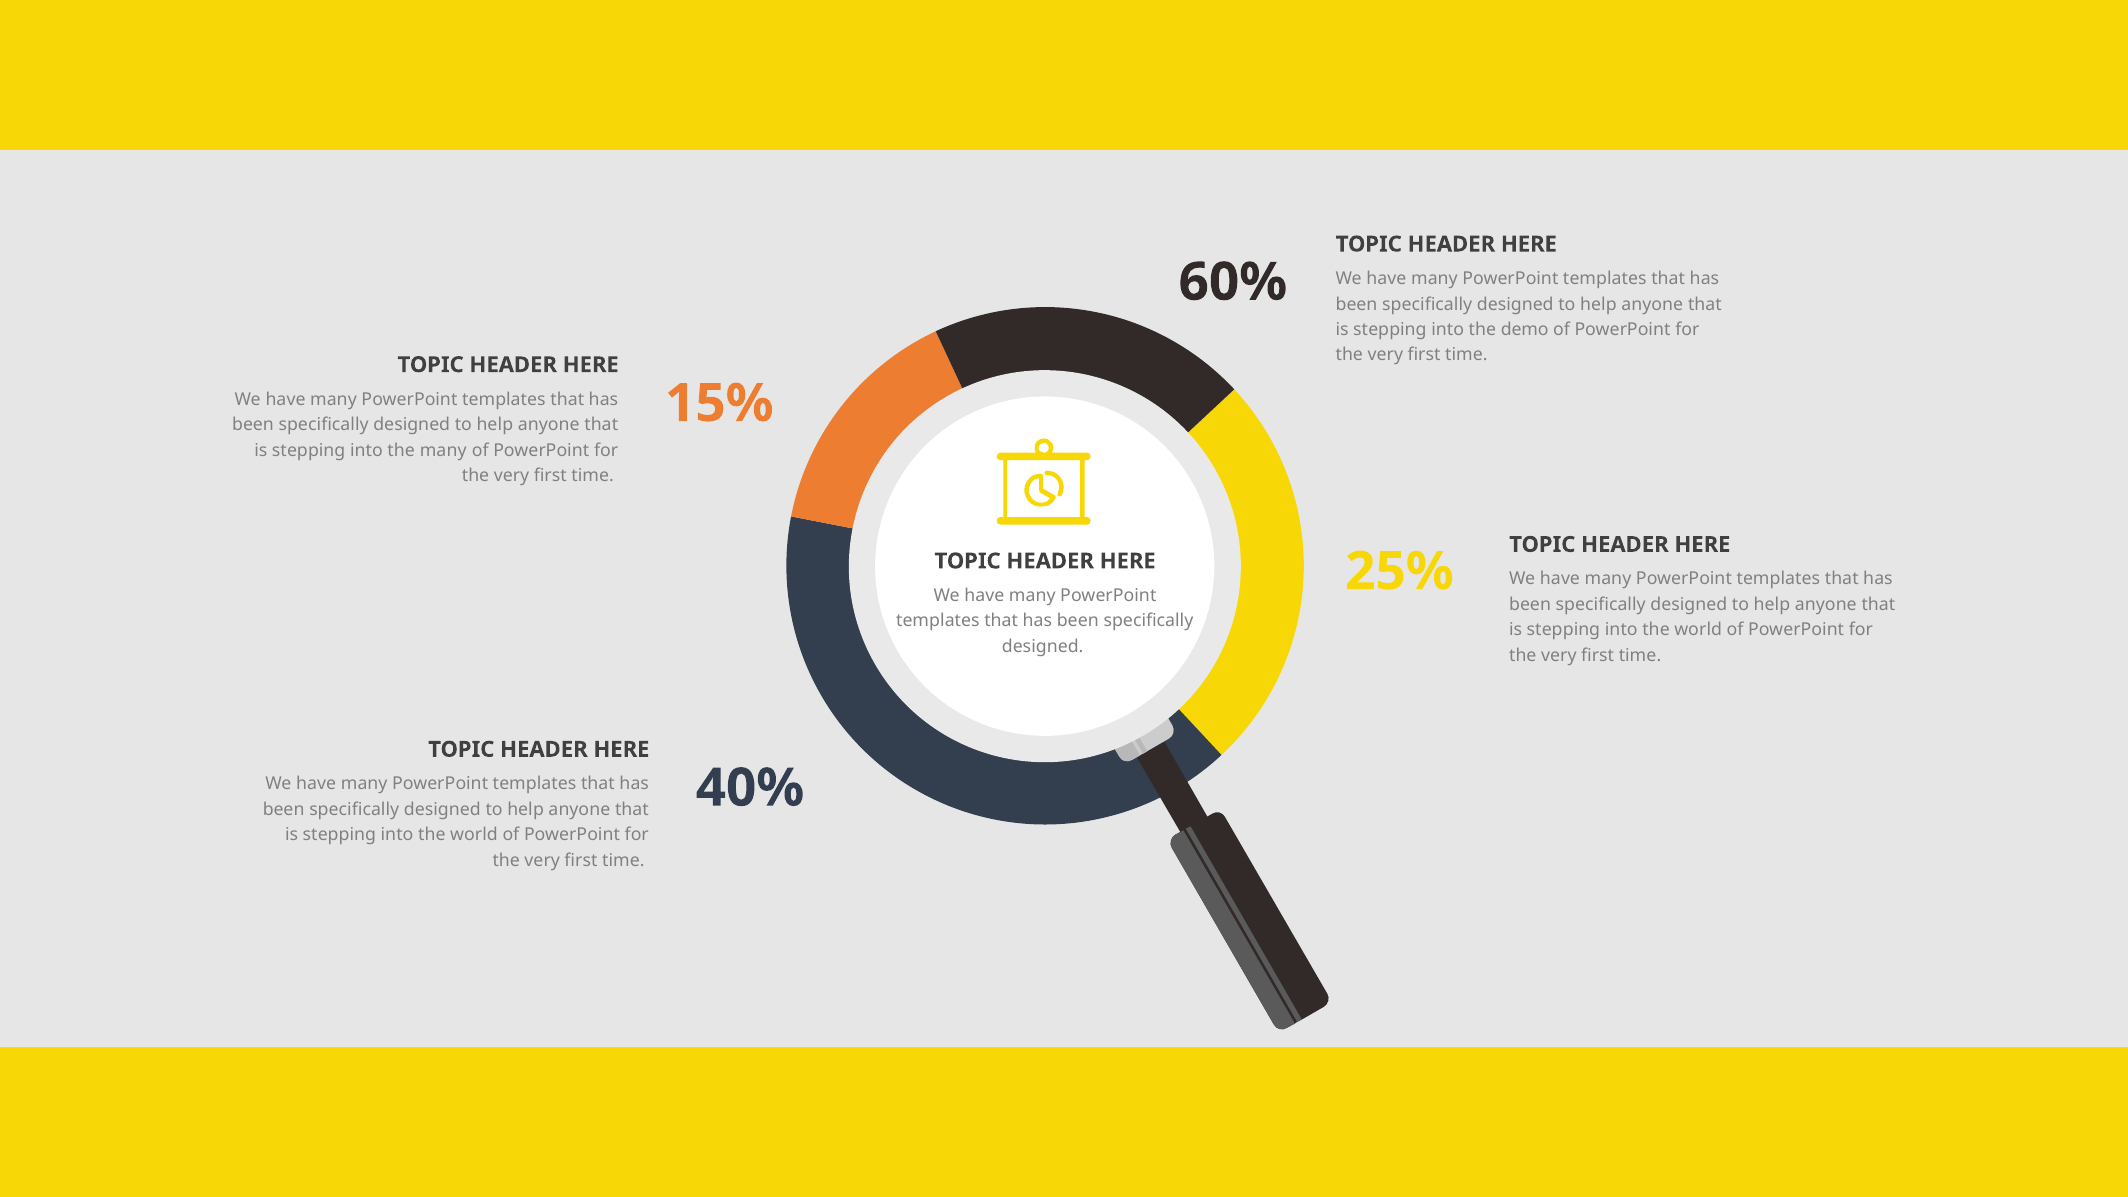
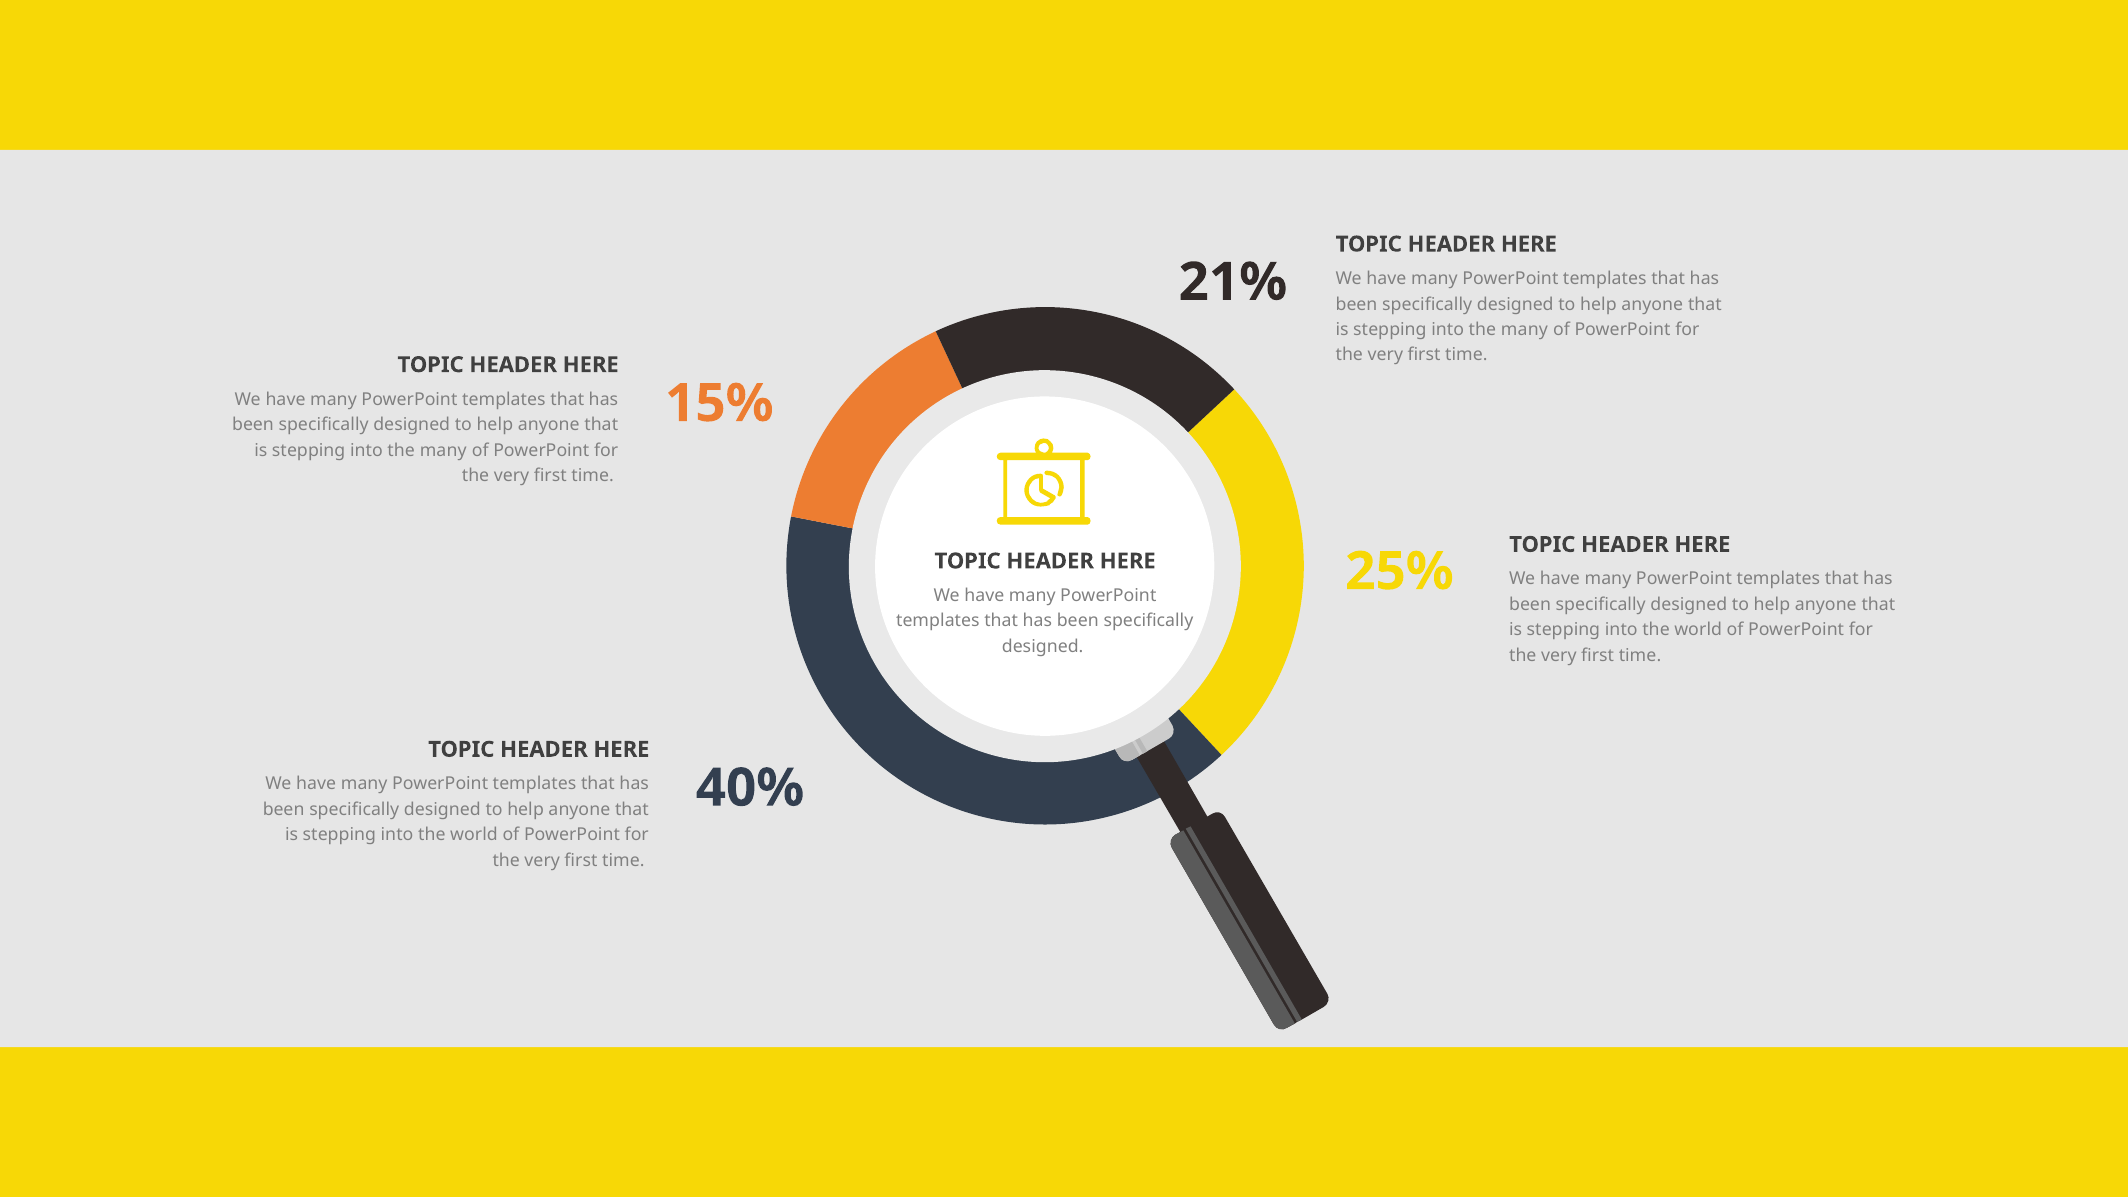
60%: 60% -> 21% (1233, 282)
demo: demo -> many (1525, 330)
